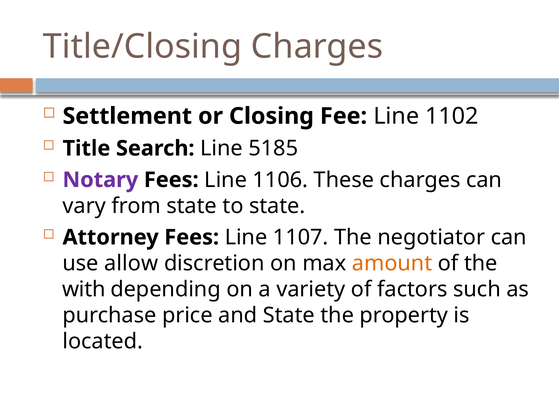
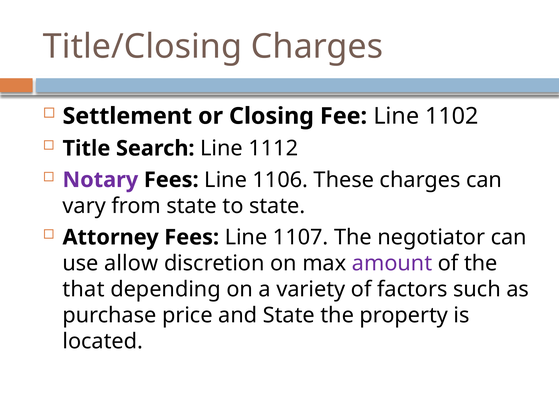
5185: 5185 -> 1112 (273, 148)
amount colour: orange -> purple (392, 263)
with: with -> that (84, 290)
